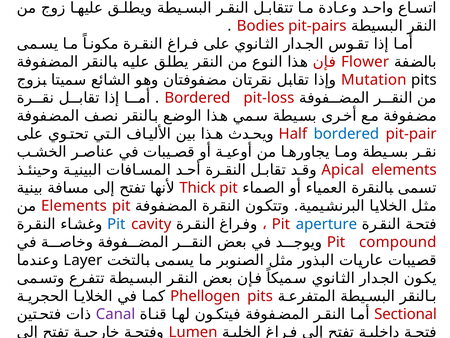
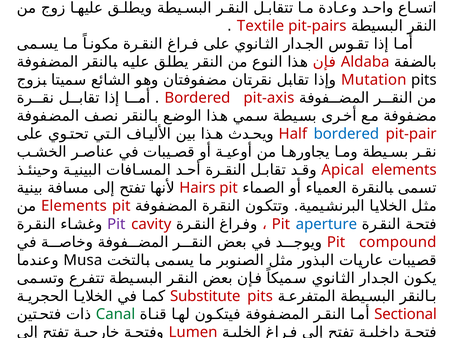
Bodies: Bodies -> Textile (261, 26)
Flower: Flower -> Aldaba (365, 62)
pit-loss: pit-loss -> pit-axis (269, 98)
Thick: Thick -> Hairs (197, 188)
Pit colour: blue -> purple (116, 224)
Layer: Layer -> Musa (83, 260)
Phellogen: Phellogen -> Substitute (205, 296)
Canal colour: purple -> green (116, 314)
